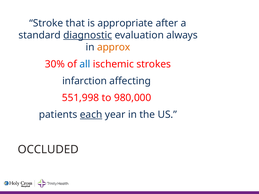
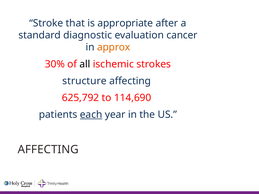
diagnostic underline: present -> none (88, 35)
always: always -> cancer (182, 35)
all colour: blue -> black (85, 64)
infarction: infarction -> structure (84, 81)
551,998: 551,998 -> 625,792 (81, 98)
980,000: 980,000 -> 114,690 (133, 98)
OCCLUDED: OCCLUDED -> AFFECTING (48, 150)
